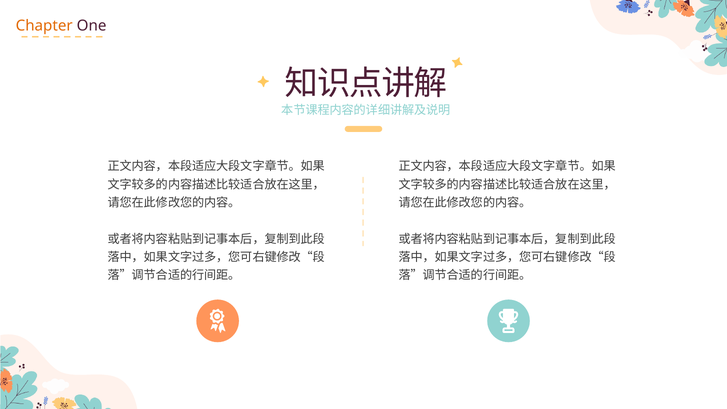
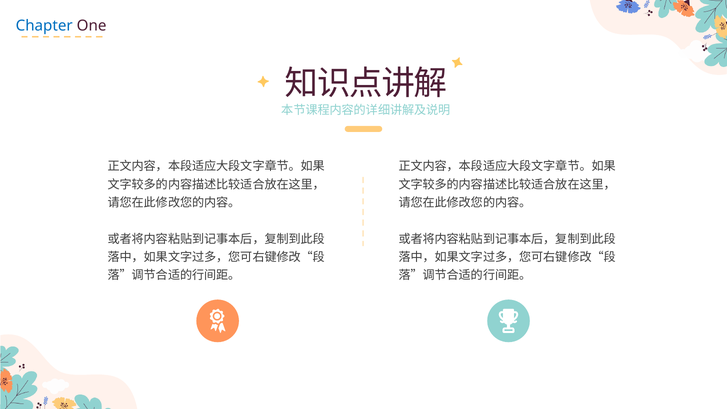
Chapter colour: orange -> blue (44, 26)
